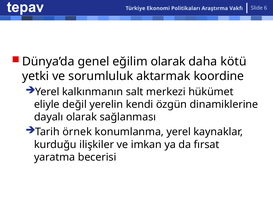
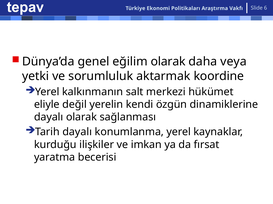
kötü: kötü -> veya (234, 62)
Tarih örnek: örnek -> dayalı (77, 132)
